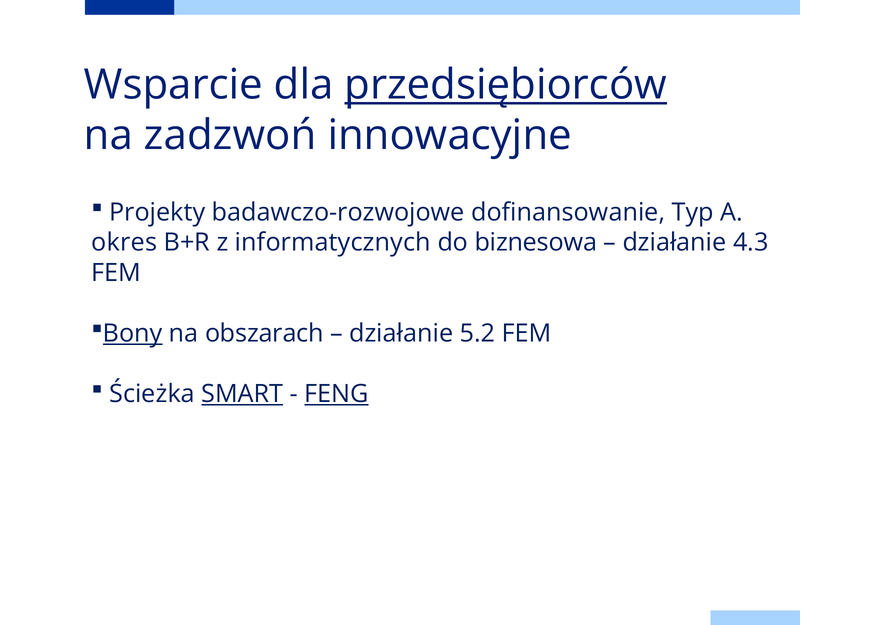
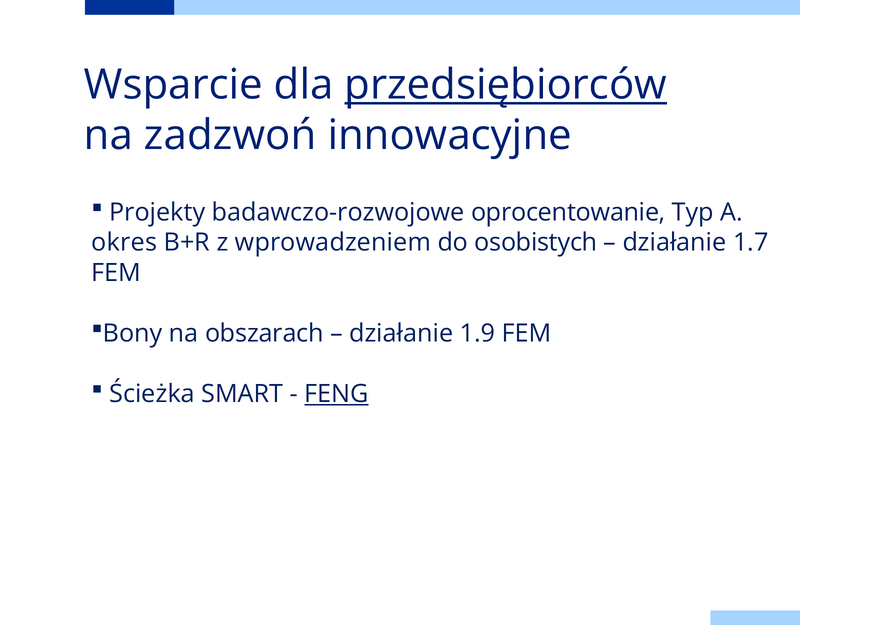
dofinansowanie: dofinansowanie -> oprocentowanie (568, 212)
informatycznych: informatycznych -> wprowadzeniem (333, 243)
biznesowa: biznesowa -> osobistych (536, 243)
4.3: 4.3 -> 1.7 (751, 243)
Bony underline: present -> none (133, 334)
5.2: 5.2 -> 1.9 (477, 334)
SMART underline: present -> none (242, 394)
